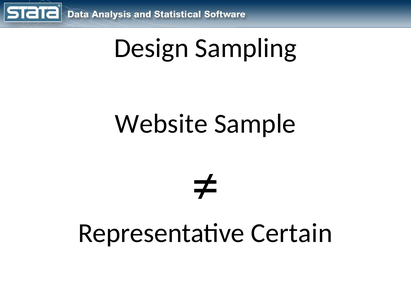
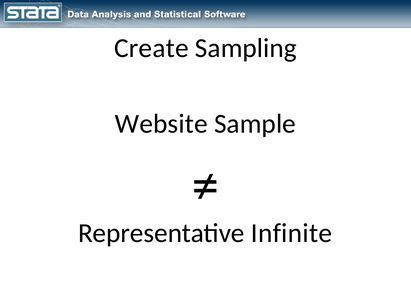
Design: Design -> Create (151, 48)
Certain: Certain -> Infinite (292, 233)
